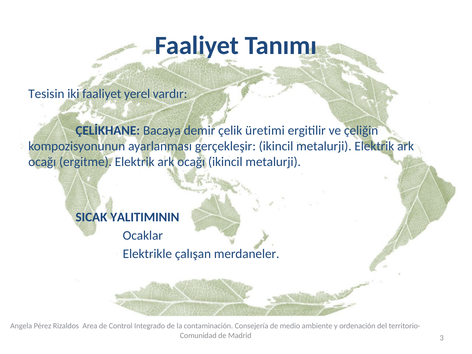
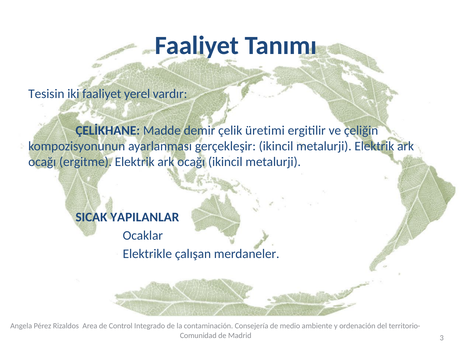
Bacaya: Bacaya -> Madde (162, 130)
YALITIMININ: YALITIMININ -> YAPILANLAR (145, 217)
